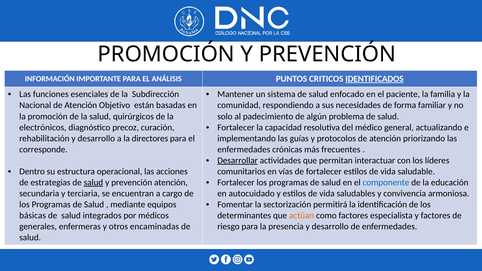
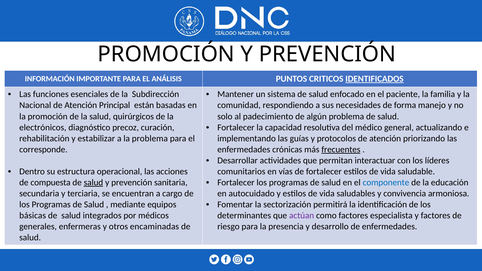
Objetivo: Objetivo -> Principal (115, 105)
familiar: familiar -> manejo (432, 105)
rehabilitación y desarrollo: desarrollo -> estabilizar (96, 138)
la directores: directores -> problema (150, 138)
frecuentes underline: none -> present (341, 150)
Desarrollar underline: present -> none (238, 161)
estrategias: estrategias -> compuesta (51, 183)
prevención atención: atención -> sanitaria (171, 183)
actúan colour: orange -> purple (302, 216)
